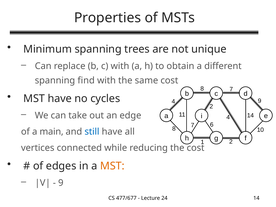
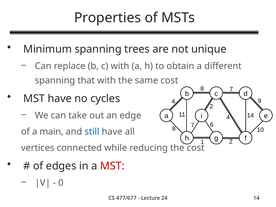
find: find -> that (86, 80)
MST colour: orange -> red (112, 166)
9: 9 -> 0 (61, 183)
